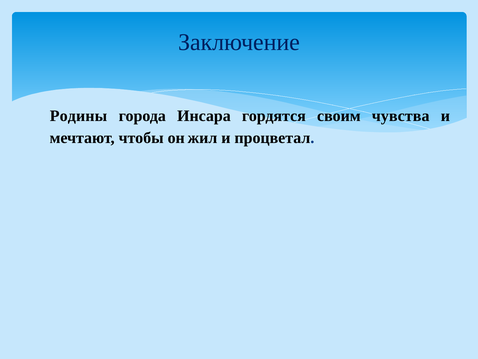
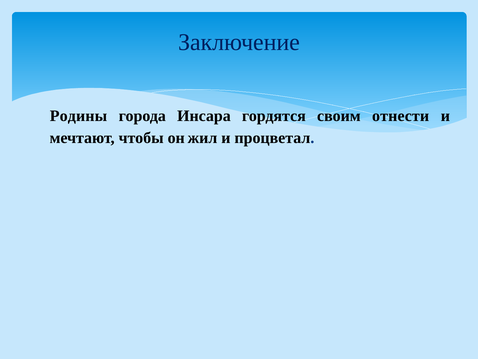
чувства: чувства -> отнести (401, 116)
